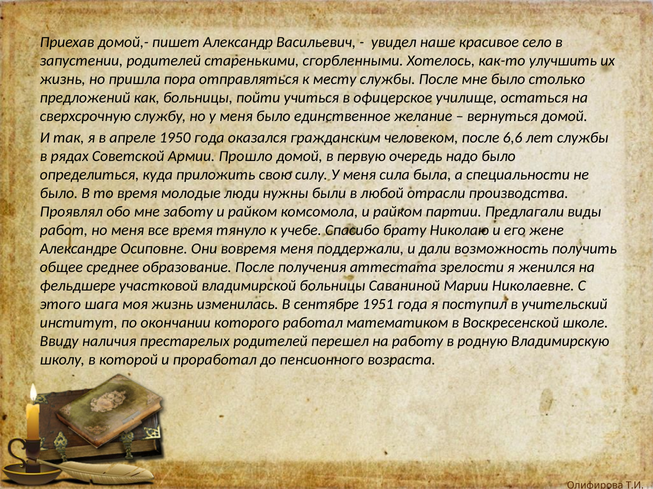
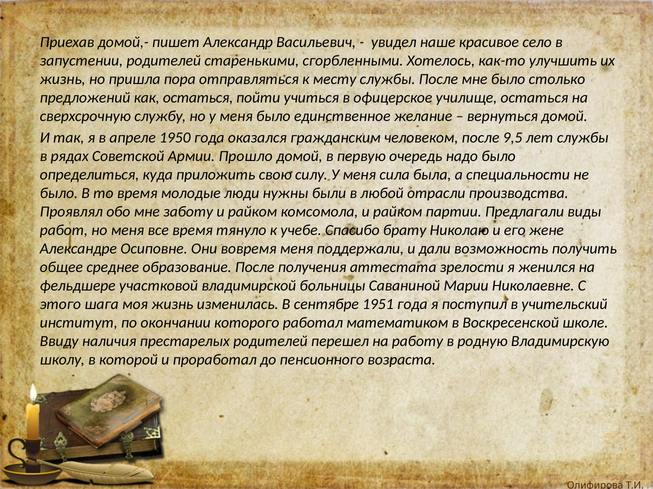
как больницы: больницы -> остаться (198, 98)
6,6: 6,6 -> 9,5 (513, 138)
